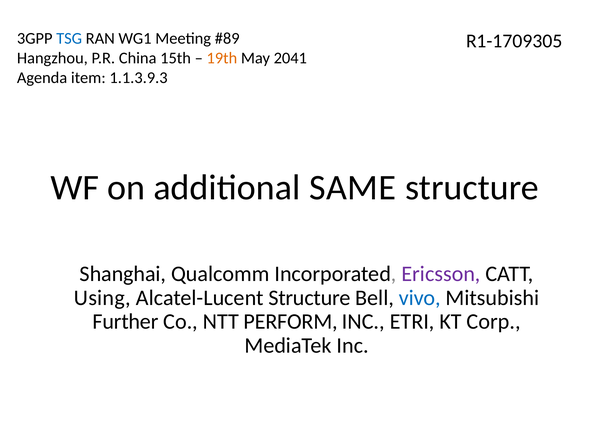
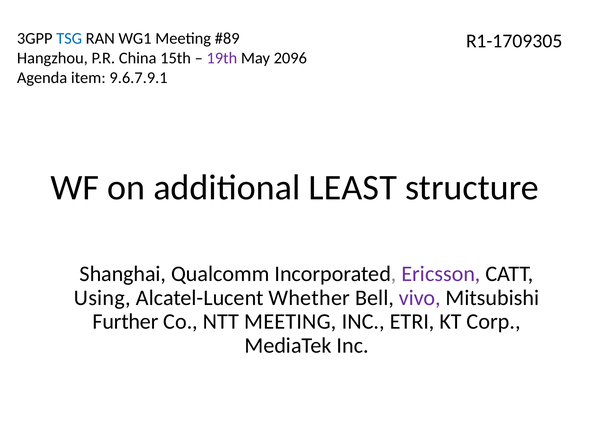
19th colour: orange -> purple (222, 58)
2041: 2041 -> 2096 (290, 58)
1.1.3.9.3: 1.1.3.9.3 -> 9.6.7.9.1 (139, 78)
SAME: SAME -> LEAST (353, 187)
Alcatel-Lucent Structure: Structure -> Whether (309, 297)
vivo colour: blue -> purple (420, 297)
NTT PERFORM: PERFORM -> MEETING (290, 321)
